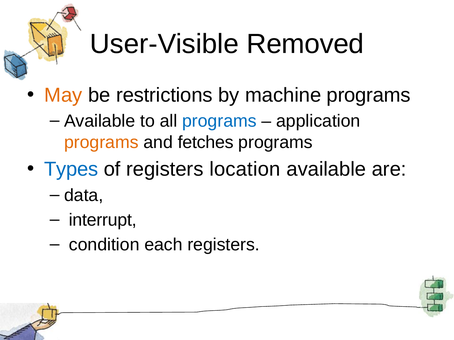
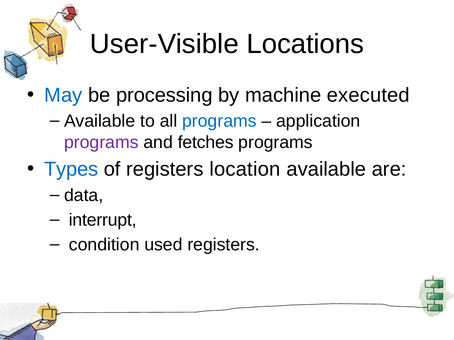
Removed: Removed -> Locations (305, 44)
May colour: orange -> blue (63, 95)
restrictions: restrictions -> processing (164, 95)
machine programs: programs -> executed (368, 95)
programs colour: orange -> purple (101, 143)
each: each -> used (163, 245)
